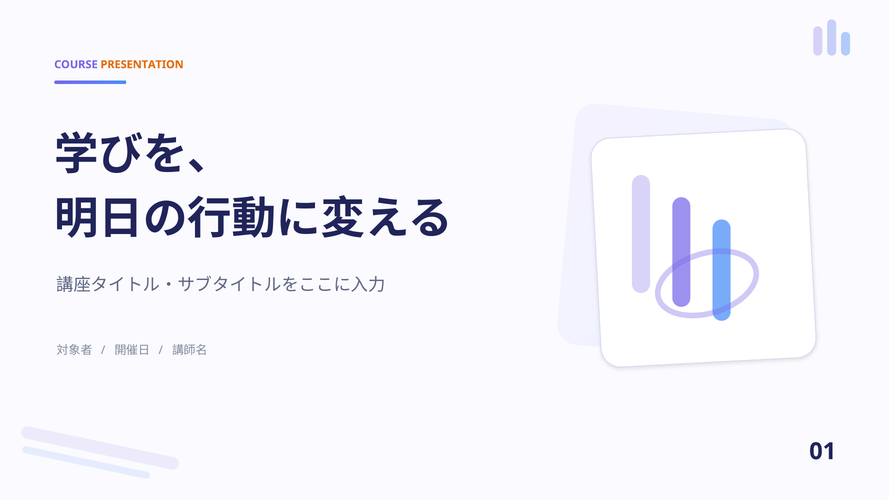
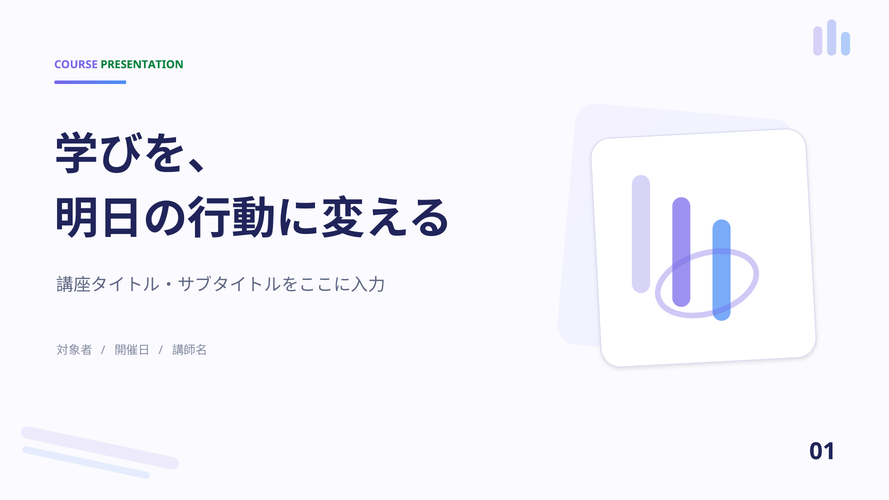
PRESENTATION colour: orange -> green (142, 65)
